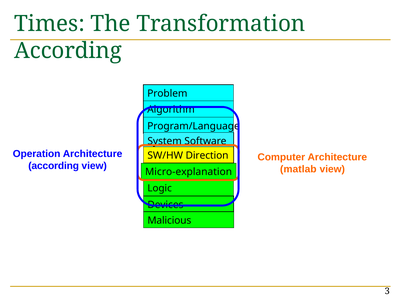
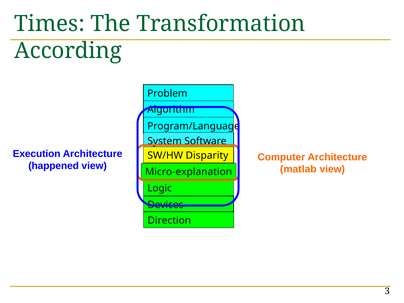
Operation: Operation -> Execution (37, 154)
Direction: Direction -> Disparity (207, 155)
according: according -> happened (54, 166)
Malicious: Malicious -> Direction (169, 220)
